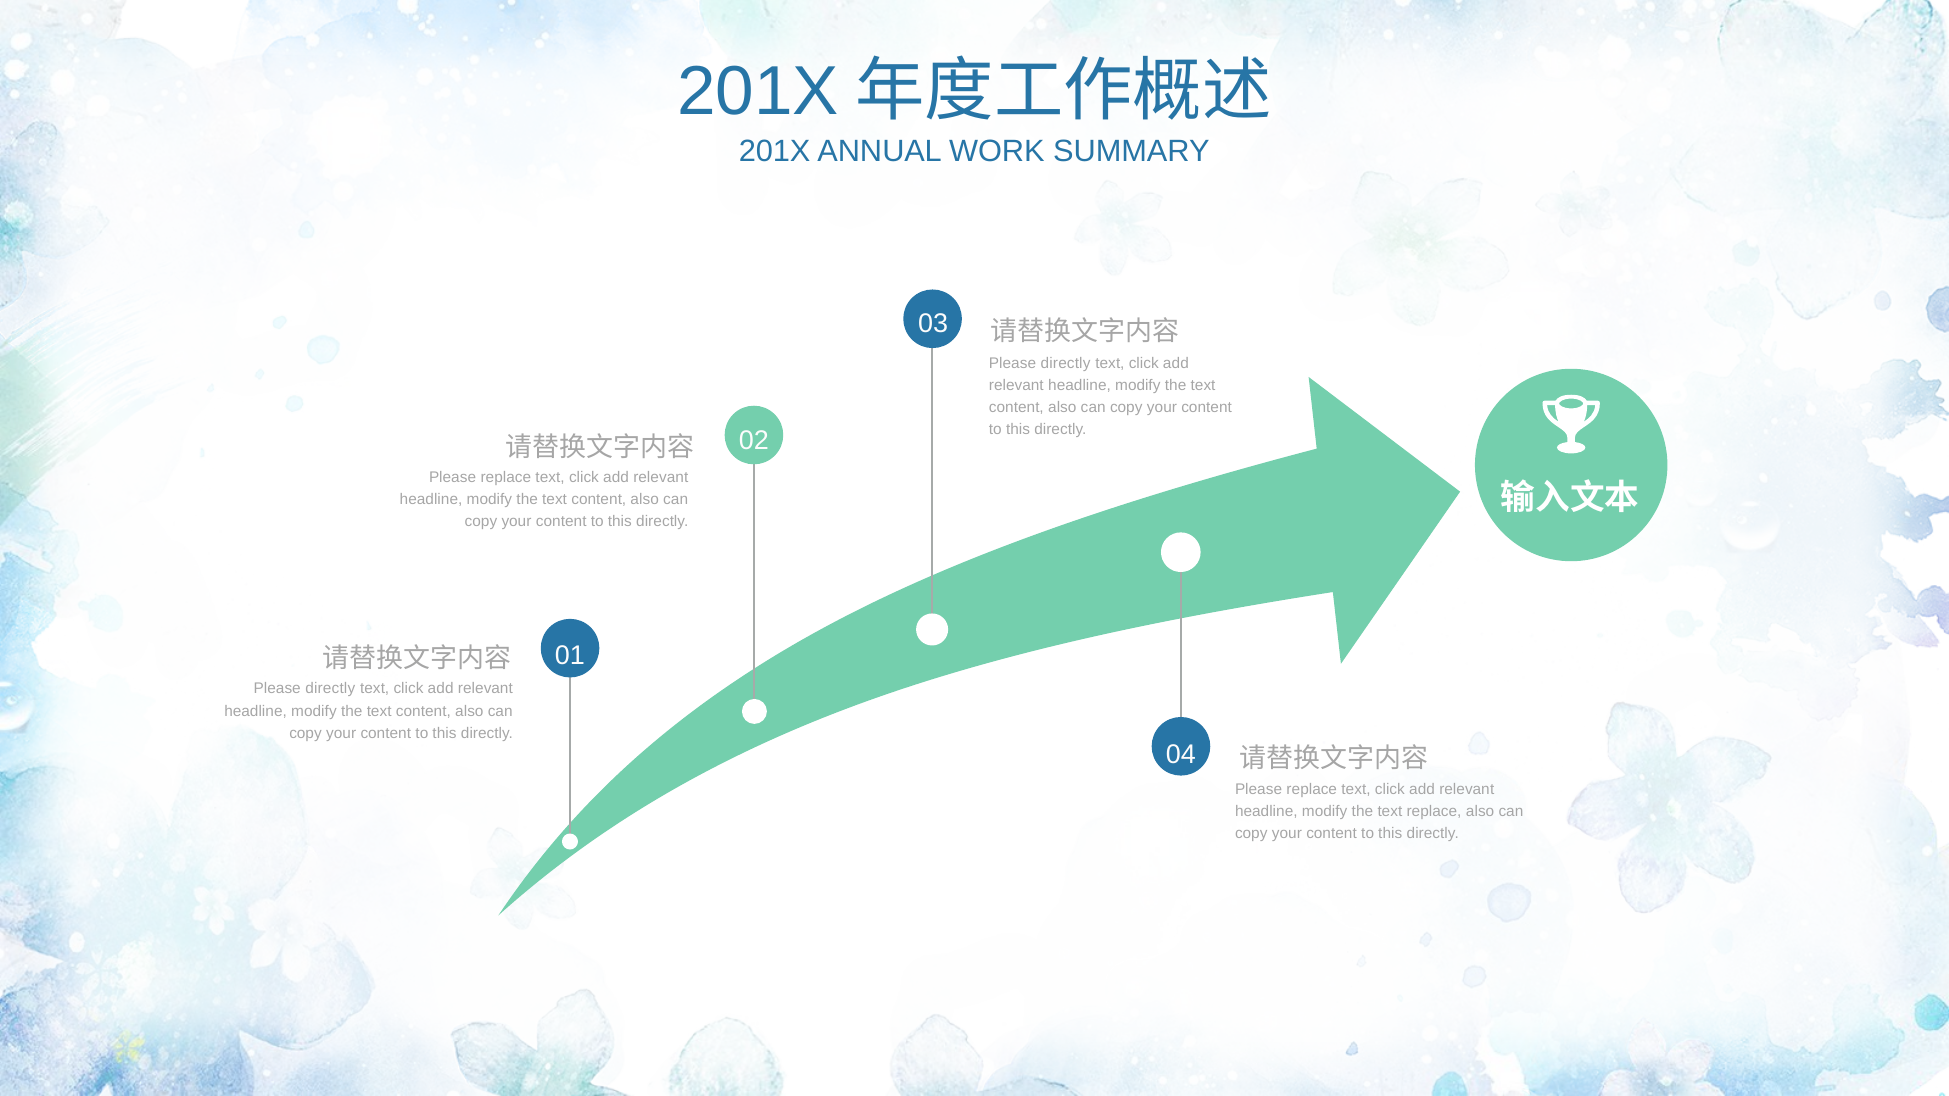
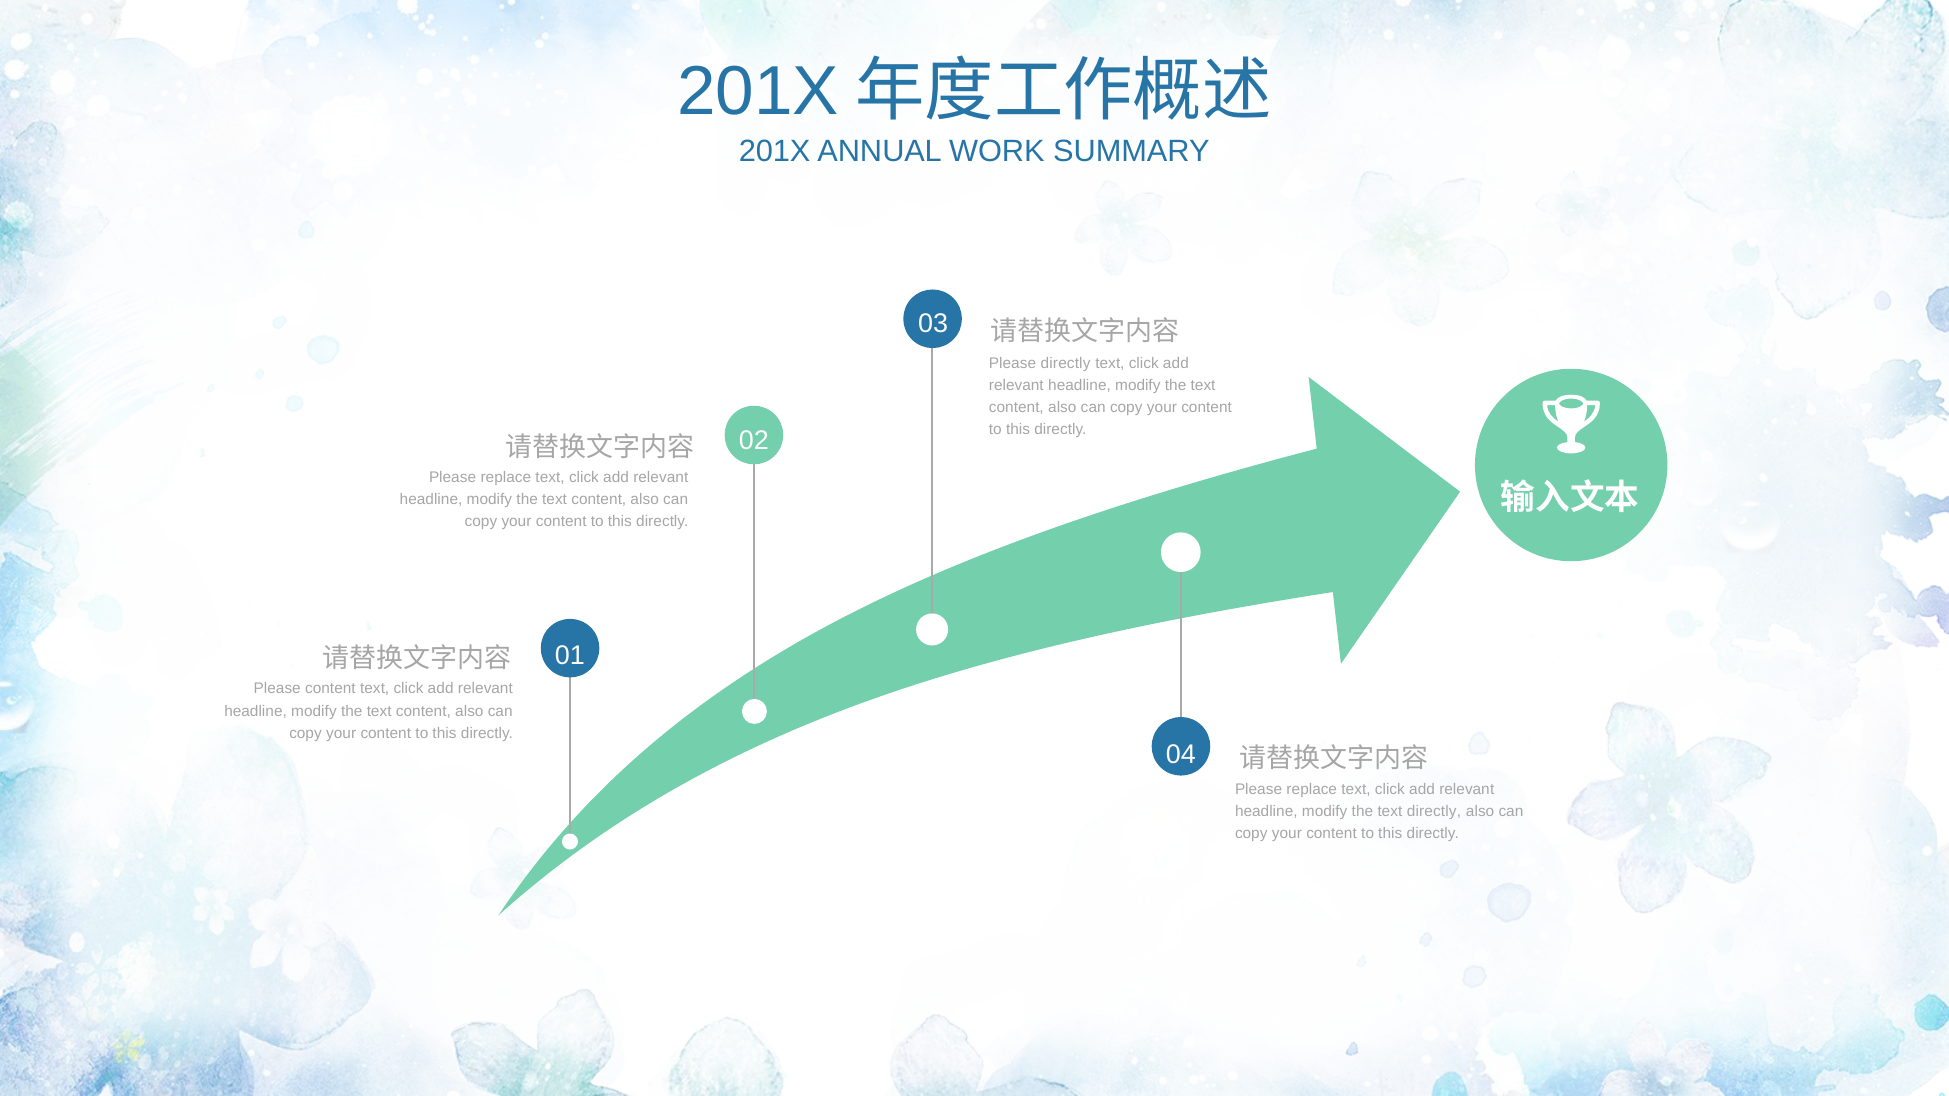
directly: directly -> content (330, 689)
text replace: replace -> directly (1434, 812)
